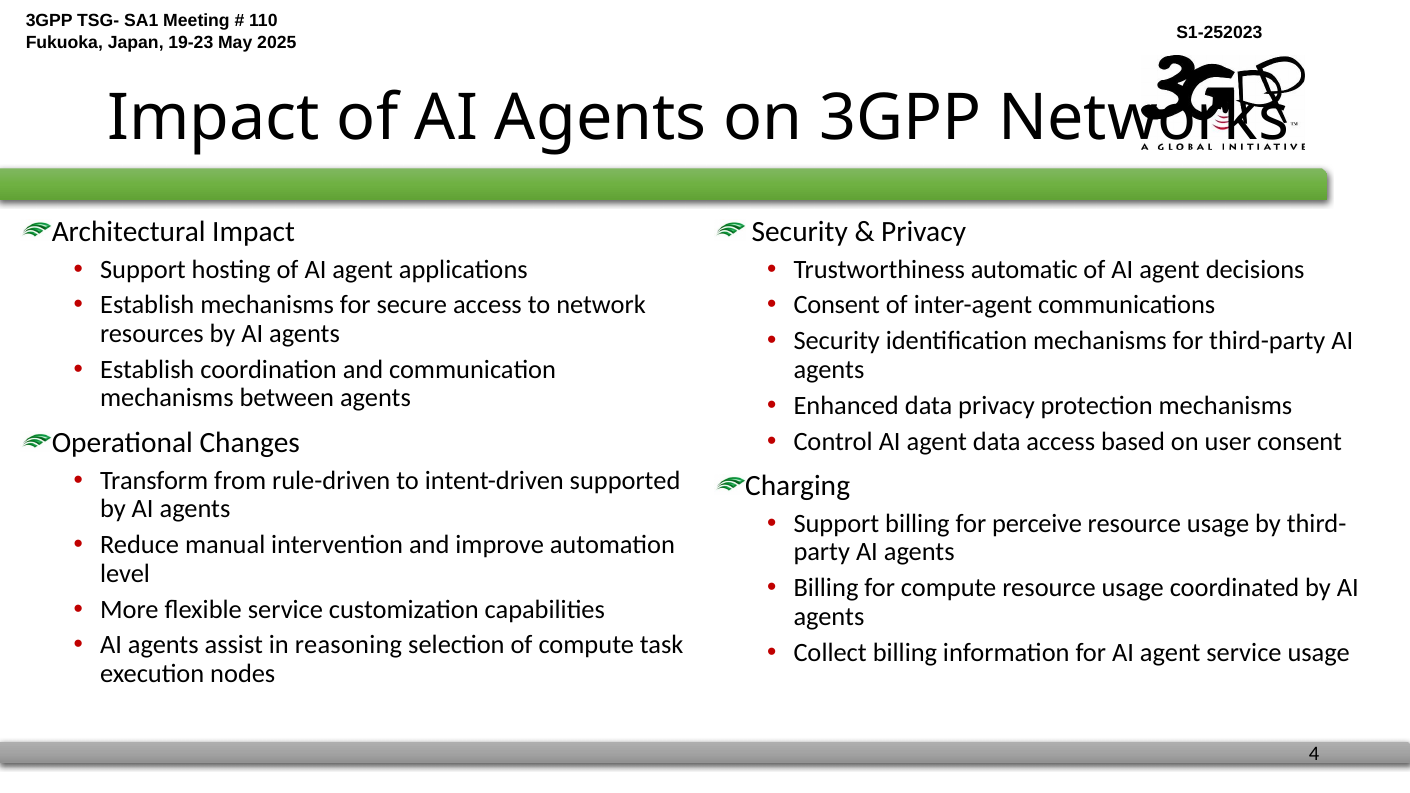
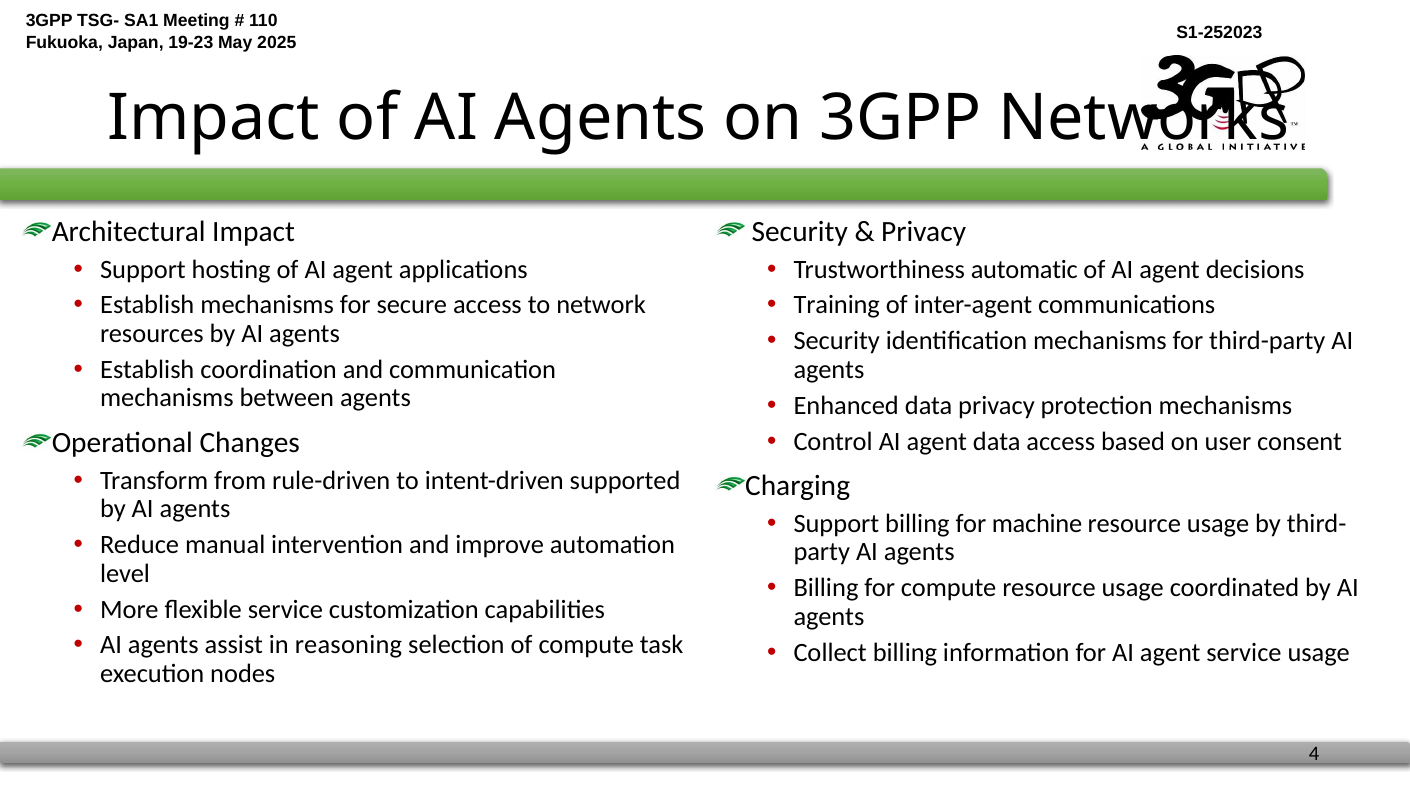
Consent: Consent -> Training (837, 305)
perceive: perceive -> machine (1037, 524)
